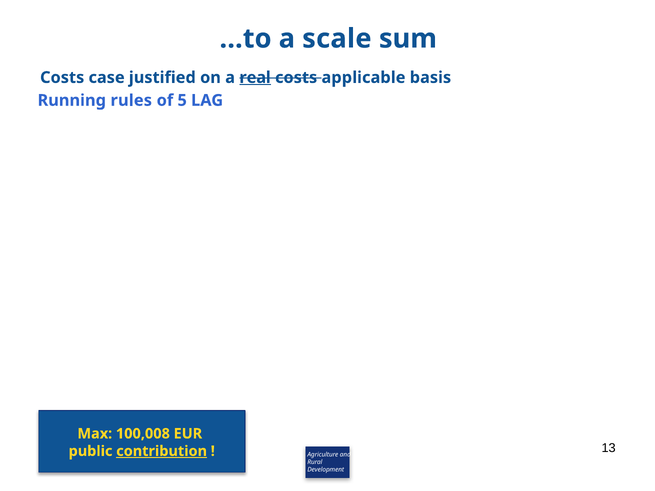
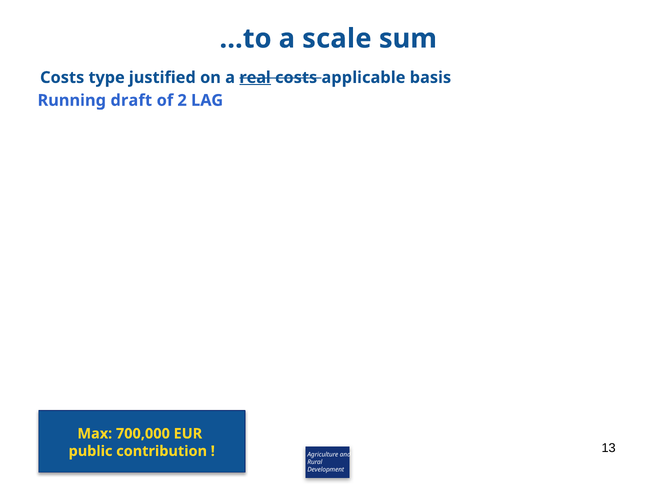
case: case -> type (107, 78)
rules: rules -> draft (131, 100)
5: 5 -> 2 (182, 100)
100,008: 100,008 -> 700,000 (143, 434)
contribution underline: present -> none (162, 451)
